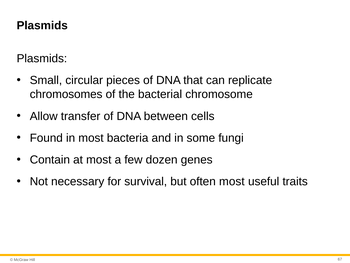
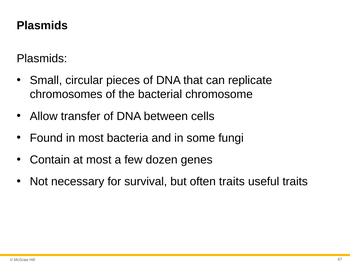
often most: most -> traits (232, 181)
